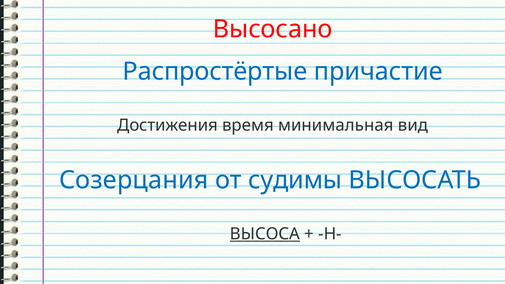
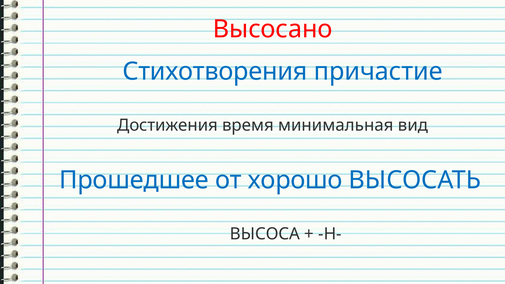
Распростёртые: Распростёртые -> Стихотворения (215, 71)
Созерцания: Созерцания -> Прошедшее (134, 180)
судимы: судимы -> хорошо (295, 180)
ВЫСОСА underline: present -> none (265, 234)
